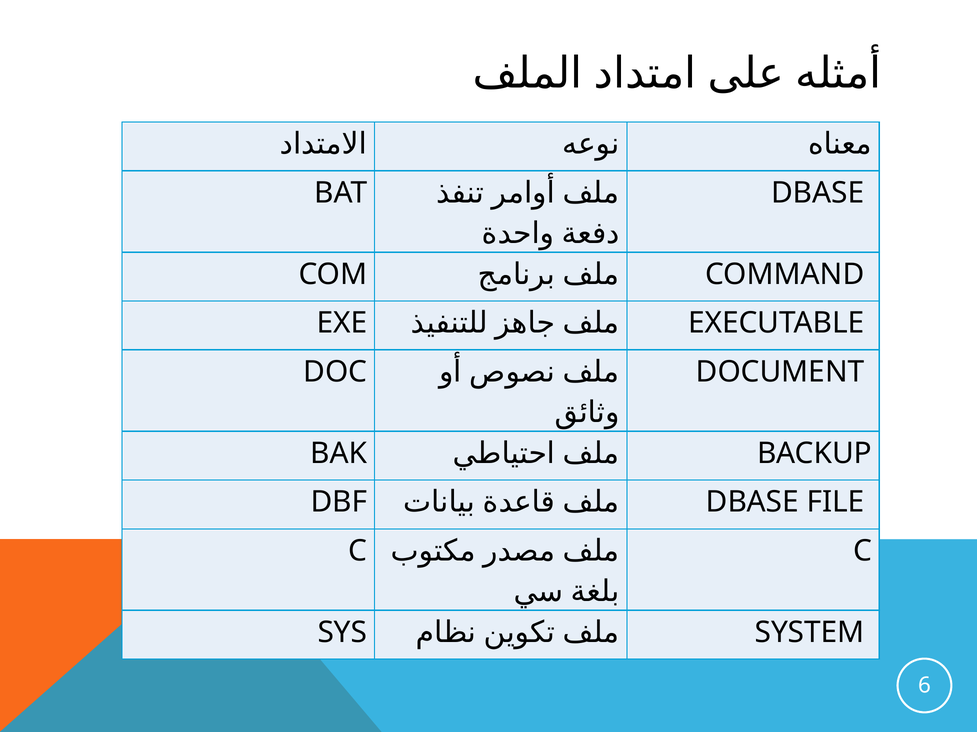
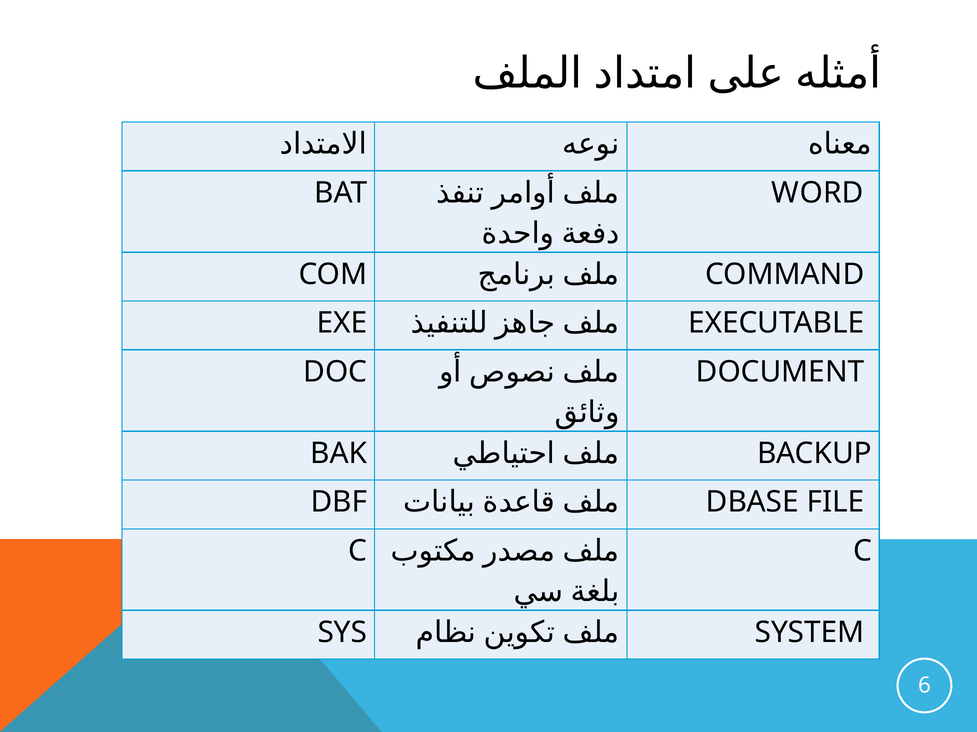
DBASE: DBASE -> WORD (818, 193)
